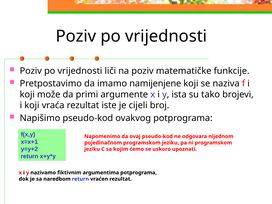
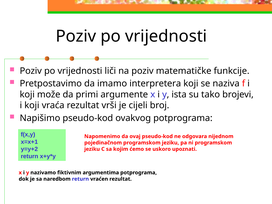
namijenjene: namijenjene -> interpretera (155, 84)
iste: iste -> vrši (109, 105)
